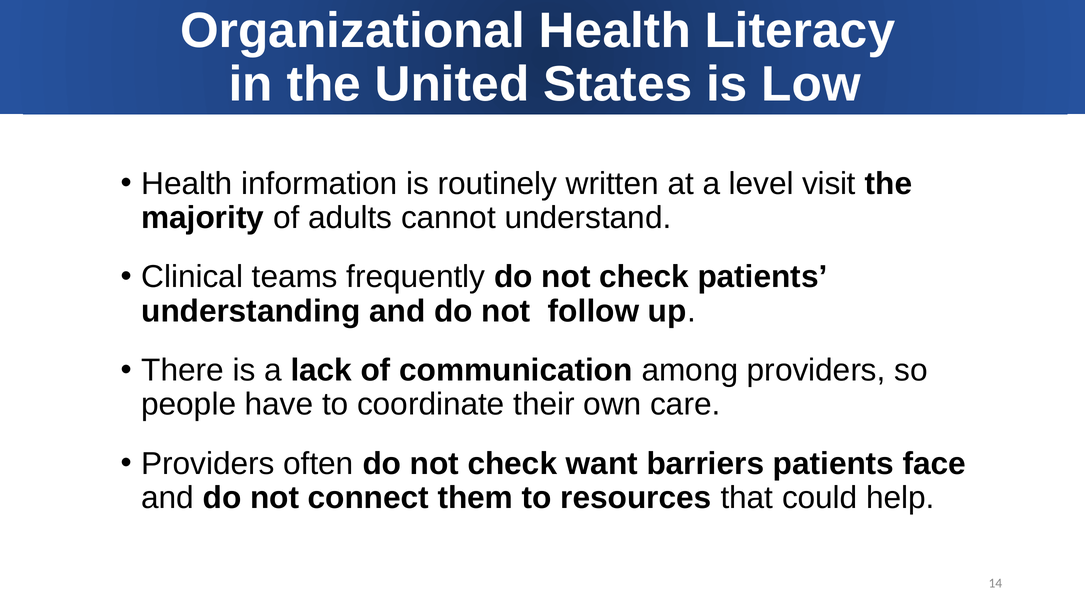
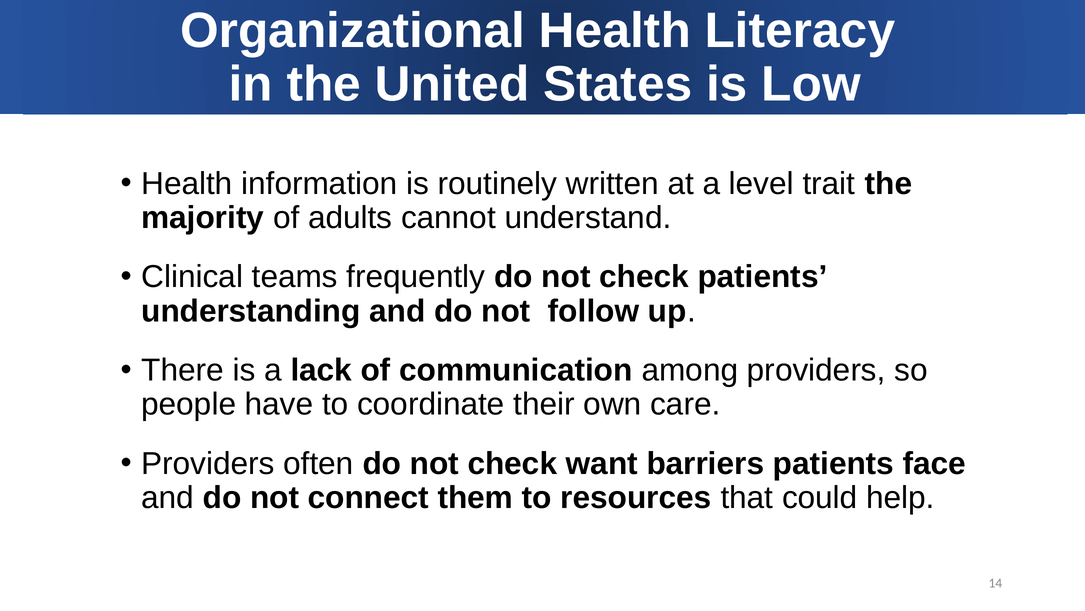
visit: visit -> trait (829, 183)
